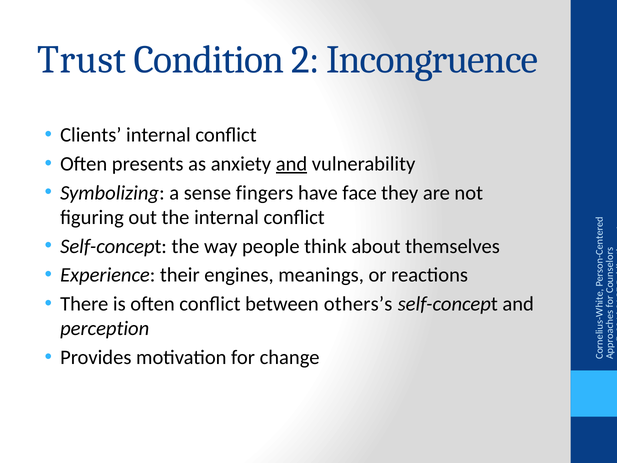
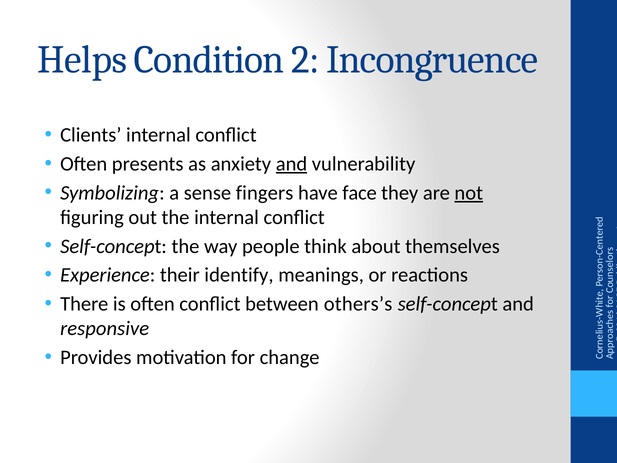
Trust: Trust -> Helps (82, 60)
not underline: none -> present (469, 193)
engines: engines -> identify (239, 275)
perception: perception -> responsive (105, 328)
